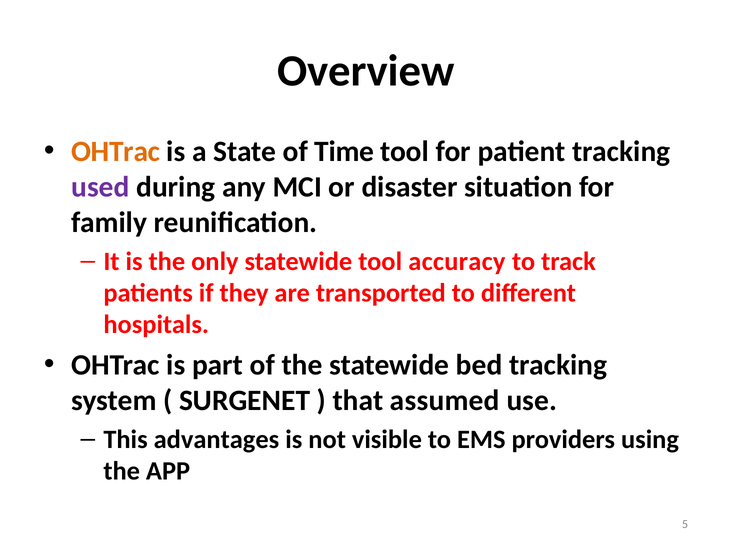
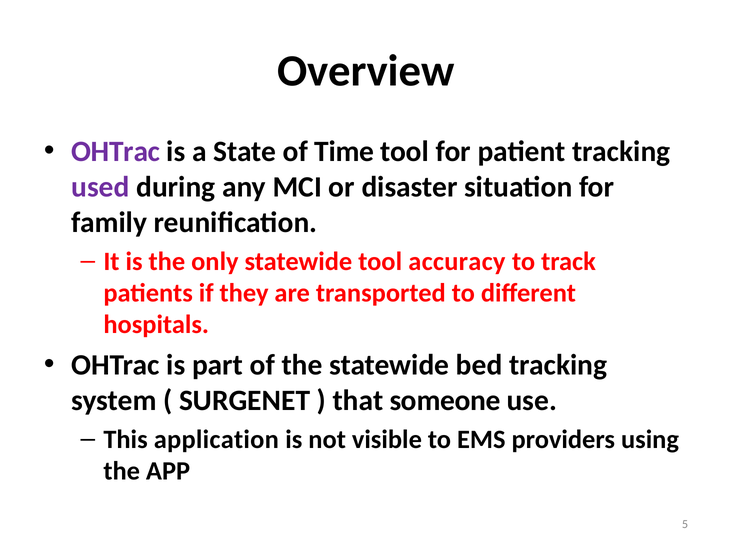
OHTrac colour: orange -> purple (116, 152)
assumed: assumed -> someone (445, 400)
advantages: advantages -> application (216, 439)
